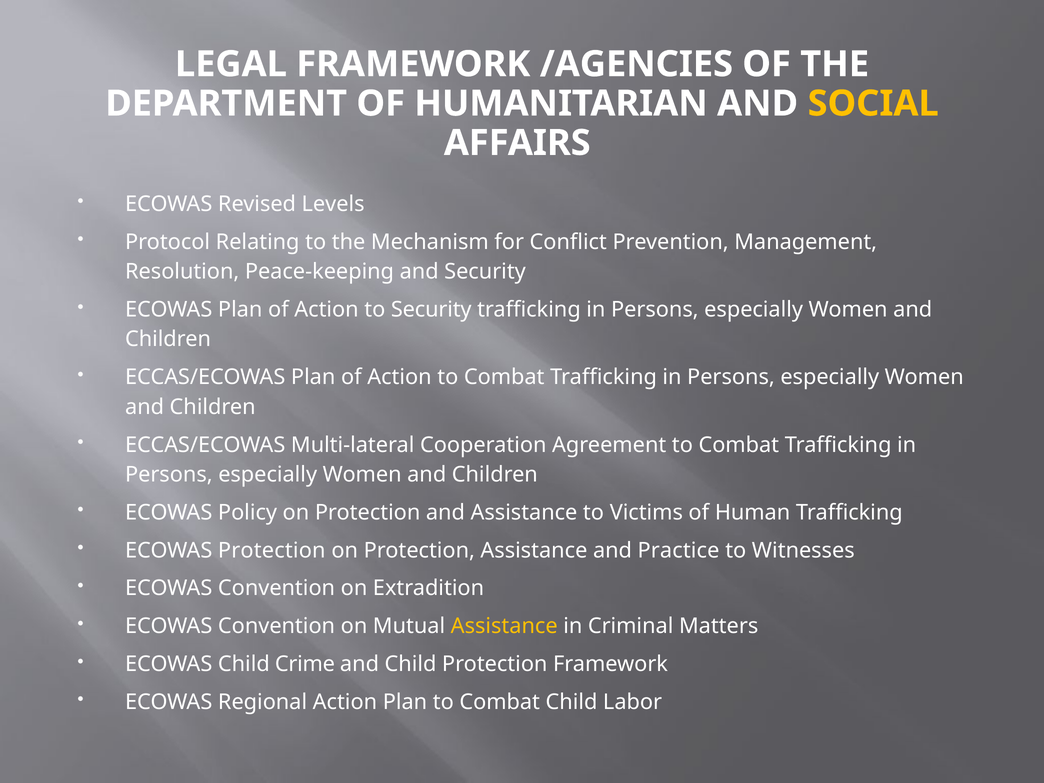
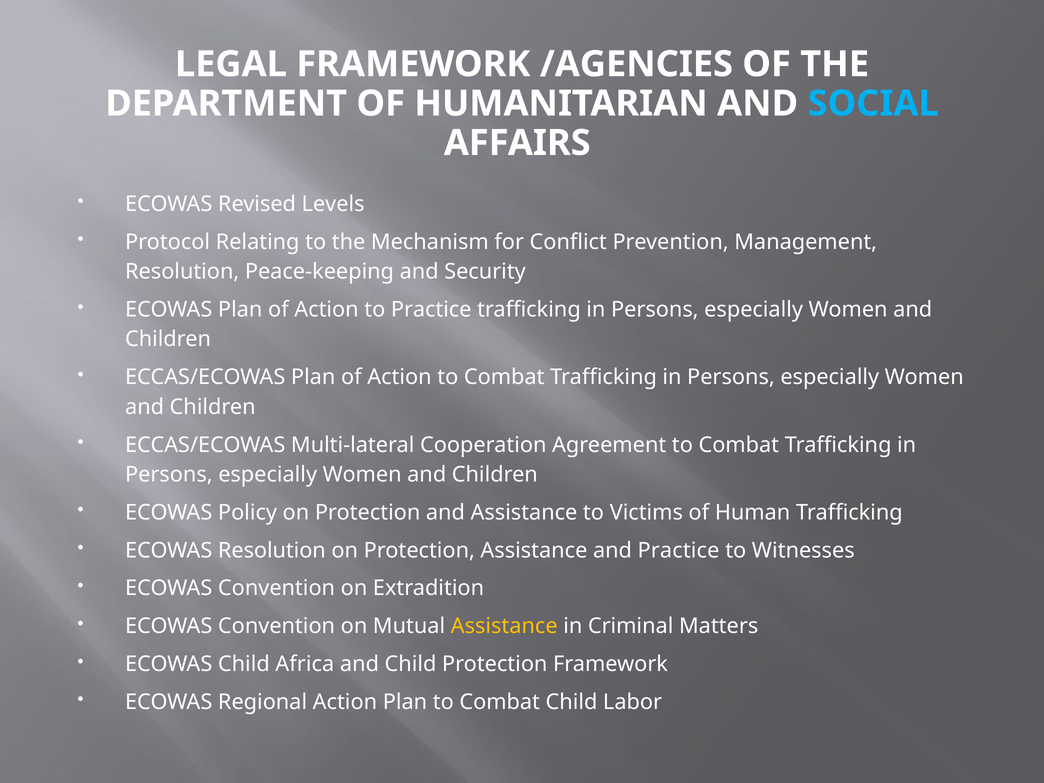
SOCIAL colour: yellow -> light blue (873, 104)
to Security: Security -> Practice (431, 310)
ECOWAS Protection: Protection -> Resolution (272, 550)
Crime: Crime -> Africa (305, 664)
